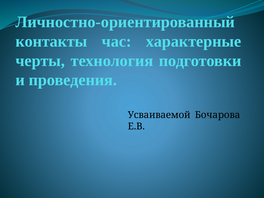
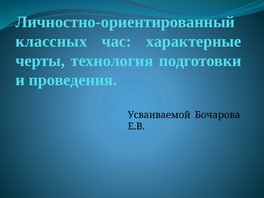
контакты: контакты -> классных (51, 41)
